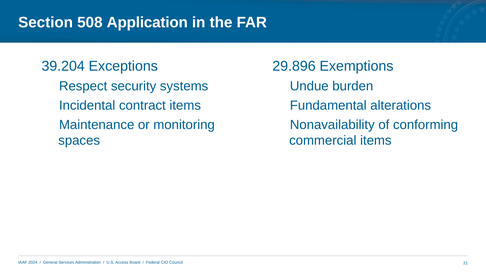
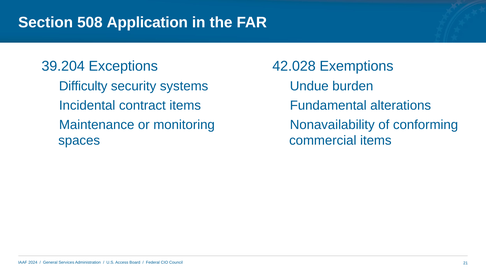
29.896: 29.896 -> 42.028 (294, 66)
Respect: Respect -> Difficulty (83, 86)
